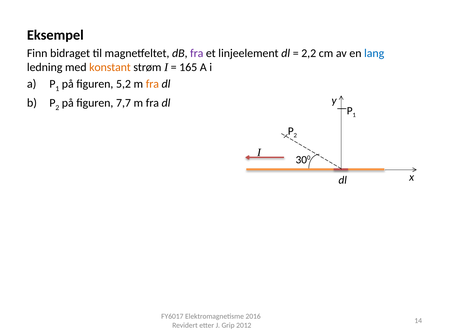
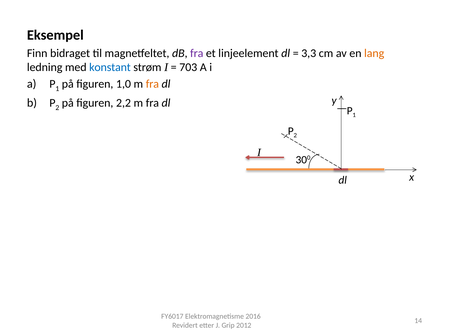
2,2: 2,2 -> 3,3 (309, 53)
lang colour: blue -> orange (374, 53)
konstant colour: orange -> blue (110, 67)
165: 165 -> 703 (188, 67)
5,2: 5,2 -> 1,0 (123, 84)
7,7: 7,7 -> 2,2 (123, 103)
